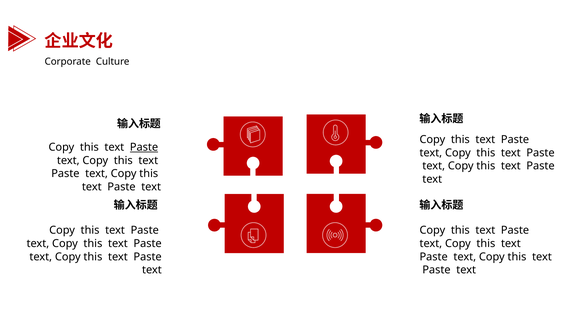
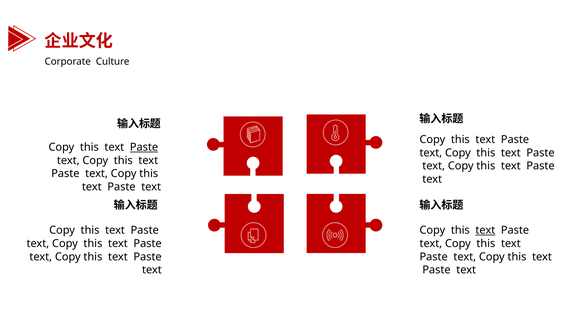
text underline: none -> present (485, 230)
